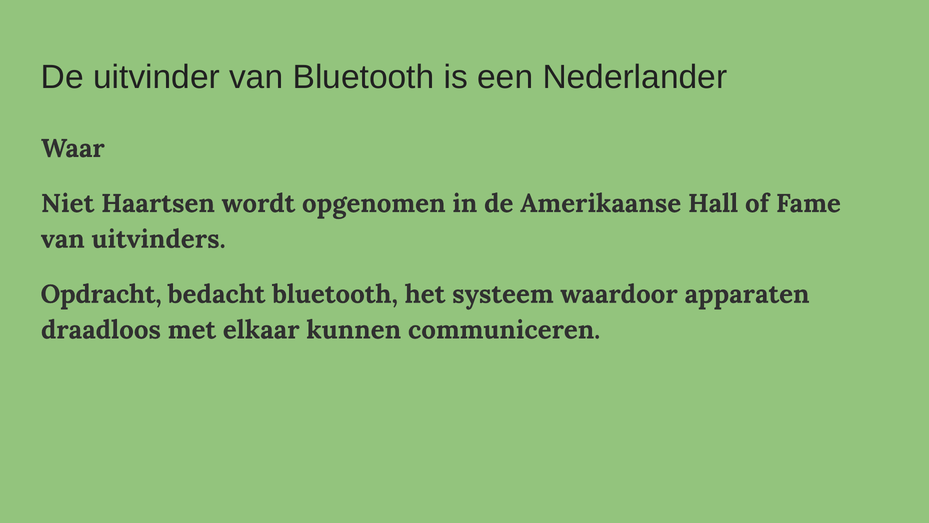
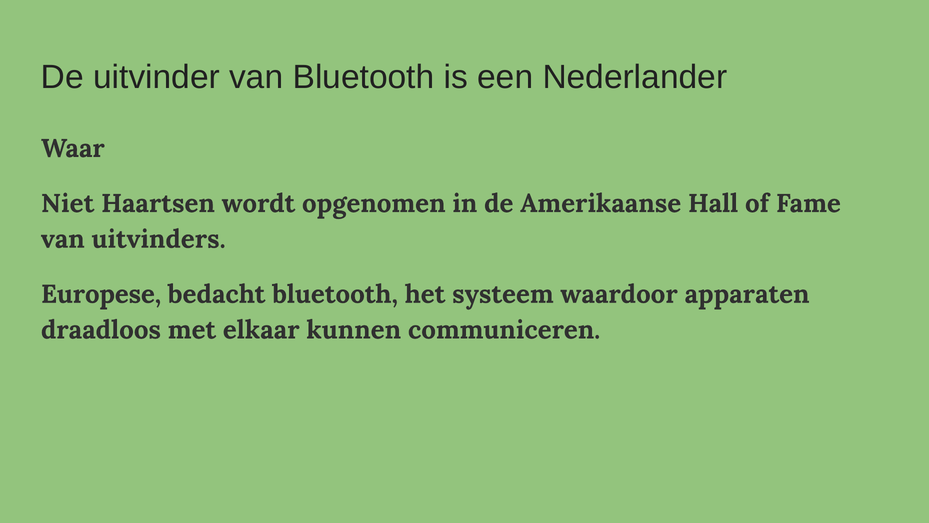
Opdracht: Opdracht -> Europese (101, 294)
